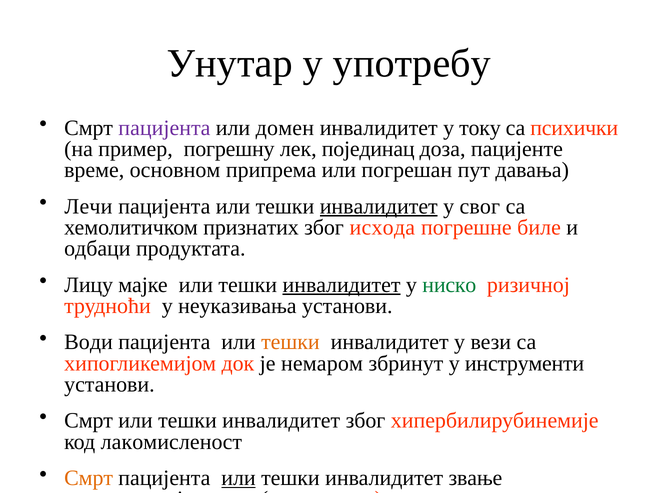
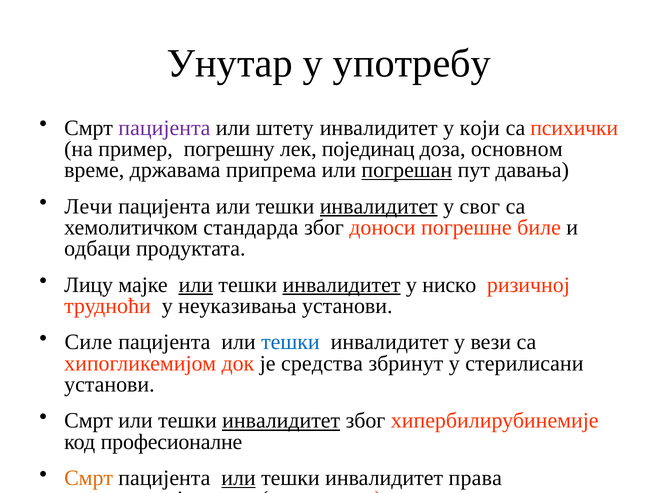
домен: домен -> штету (285, 128)
току: току -> који (480, 128)
пацијенте: пацијенте -> основном (517, 149)
основном: основном -> државама (175, 170)
погрешан underline: none -> present (407, 170)
признатих: признатих -> стандарда (251, 228)
исхода: исхода -> доноси (382, 228)
или underline: none -> present (196, 285)
ниско colour: green -> black (449, 285)
Води: Води -> Силе (88, 343)
тешки colour: orange -> blue (290, 343)
немаром: немаром -> средства (322, 364)
инструменти: инструменти -> стерилисани (524, 364)
инвалидитет underline: none -> present (281, 421)
лакомисленост: лакомисленост -> професионалне (172, 442)
звање: звање -> права (475, 479)
